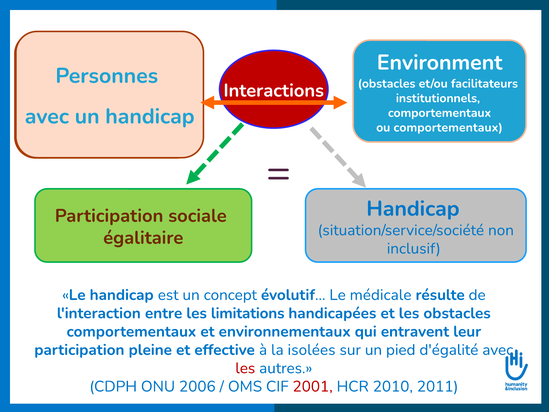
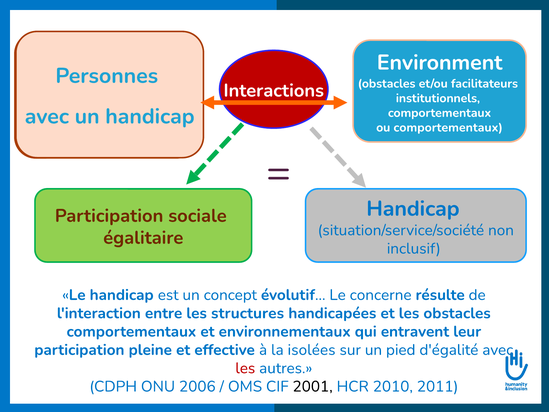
médicale: médicale -> concerne (381, 295)
limitations: limitations -> structures (248, 313)
2001 colour: red -> black (313, 386)
